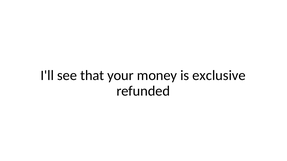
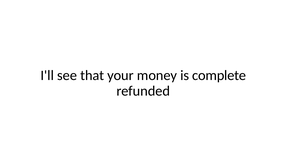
exclusive: exclusive -> complete (219, 76)
